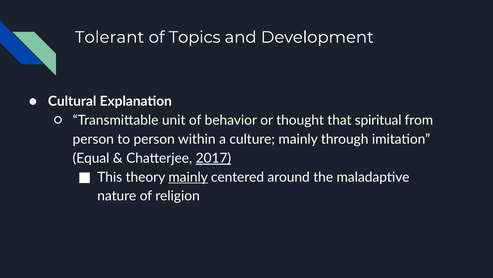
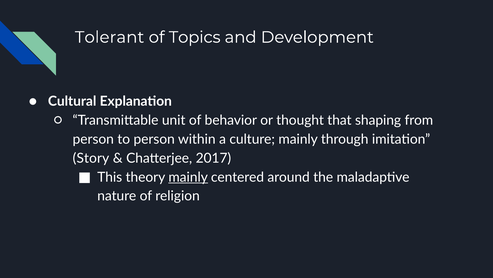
spiritual: spiritual -> shaping (378, 120)
Equal: Equal -> Story (91, 158)
2017 underline: present -> none (213, 158)
